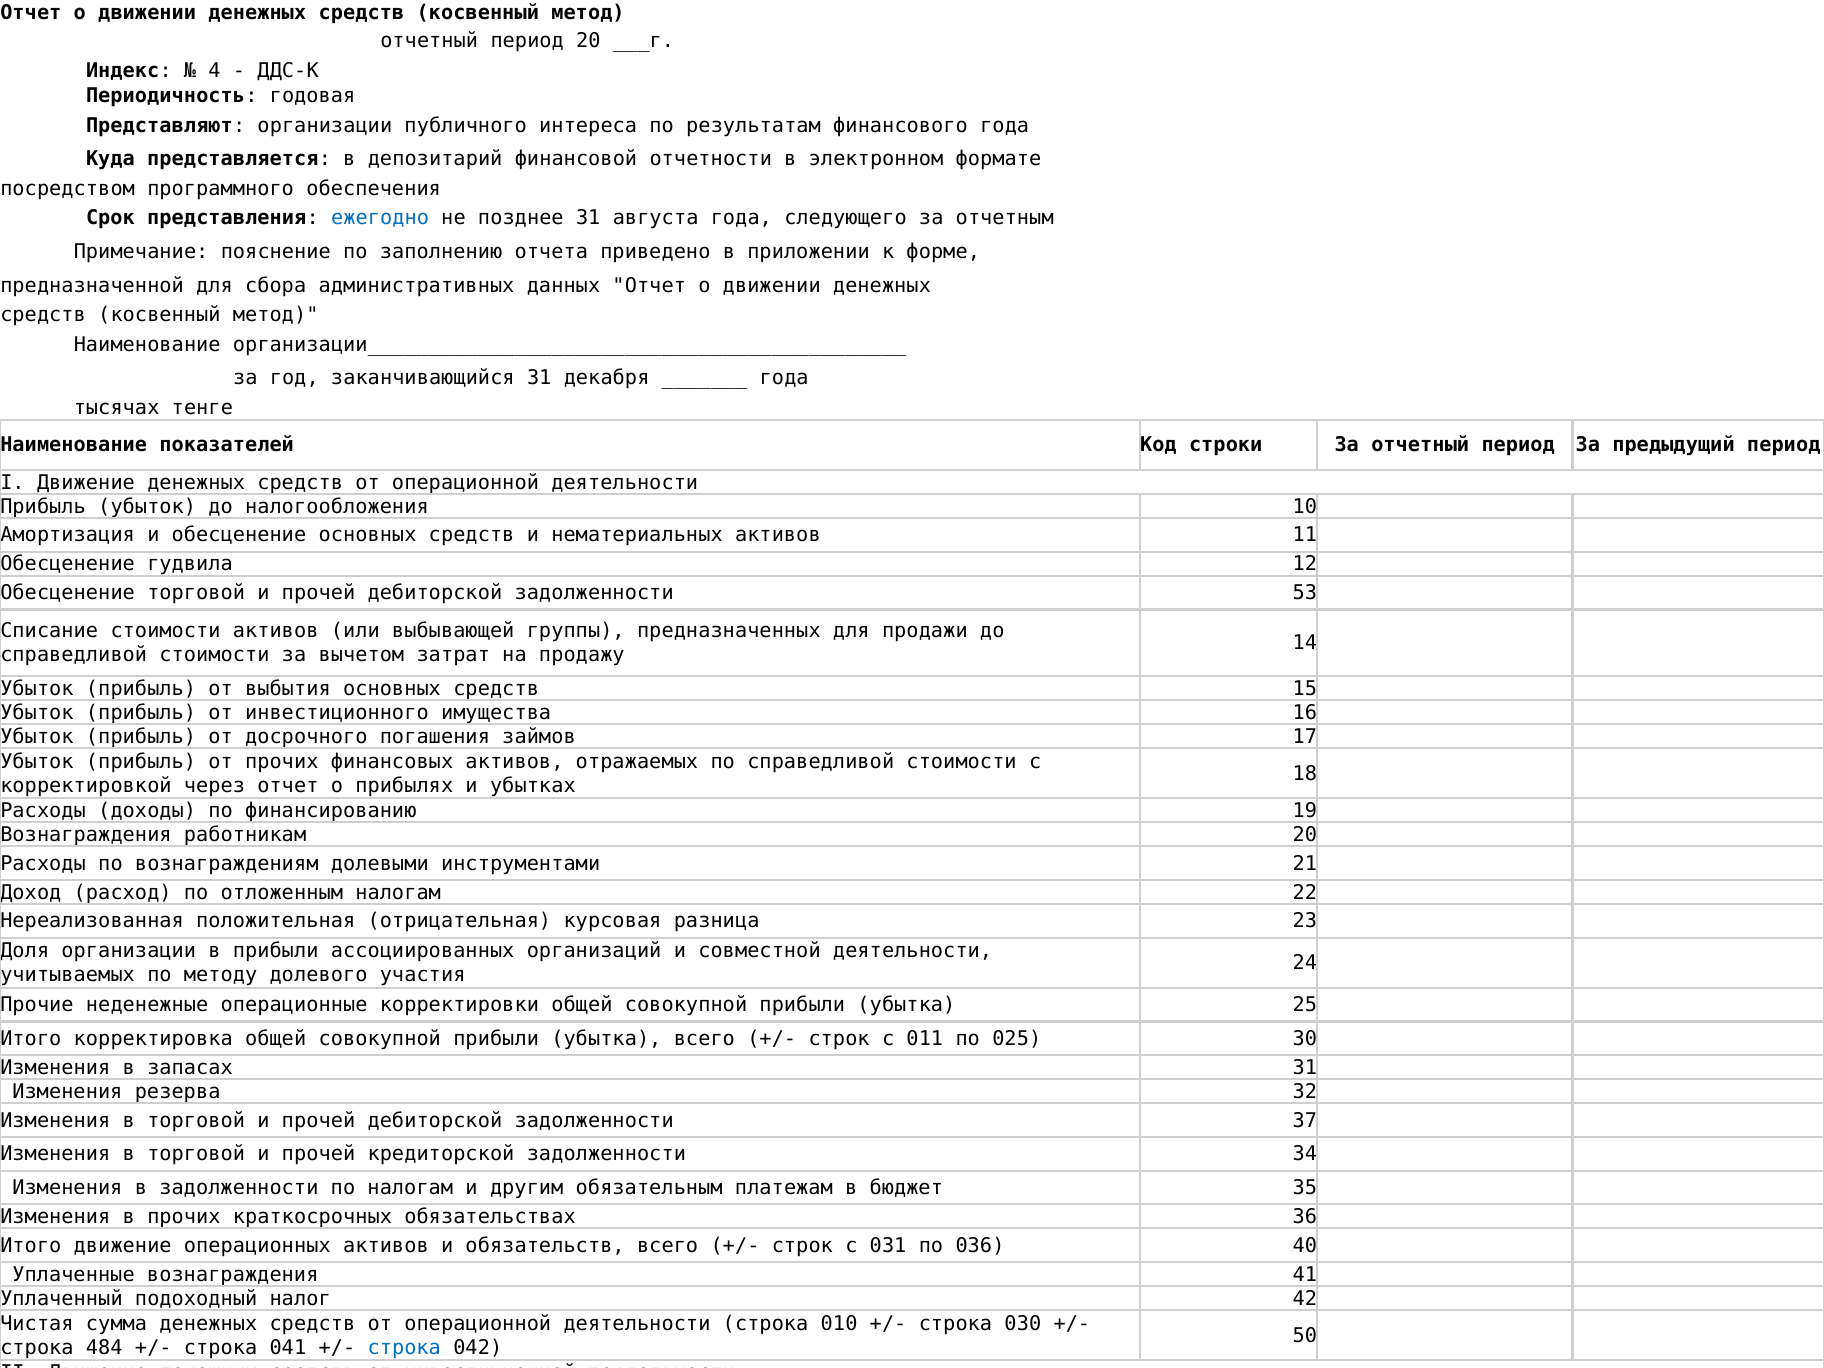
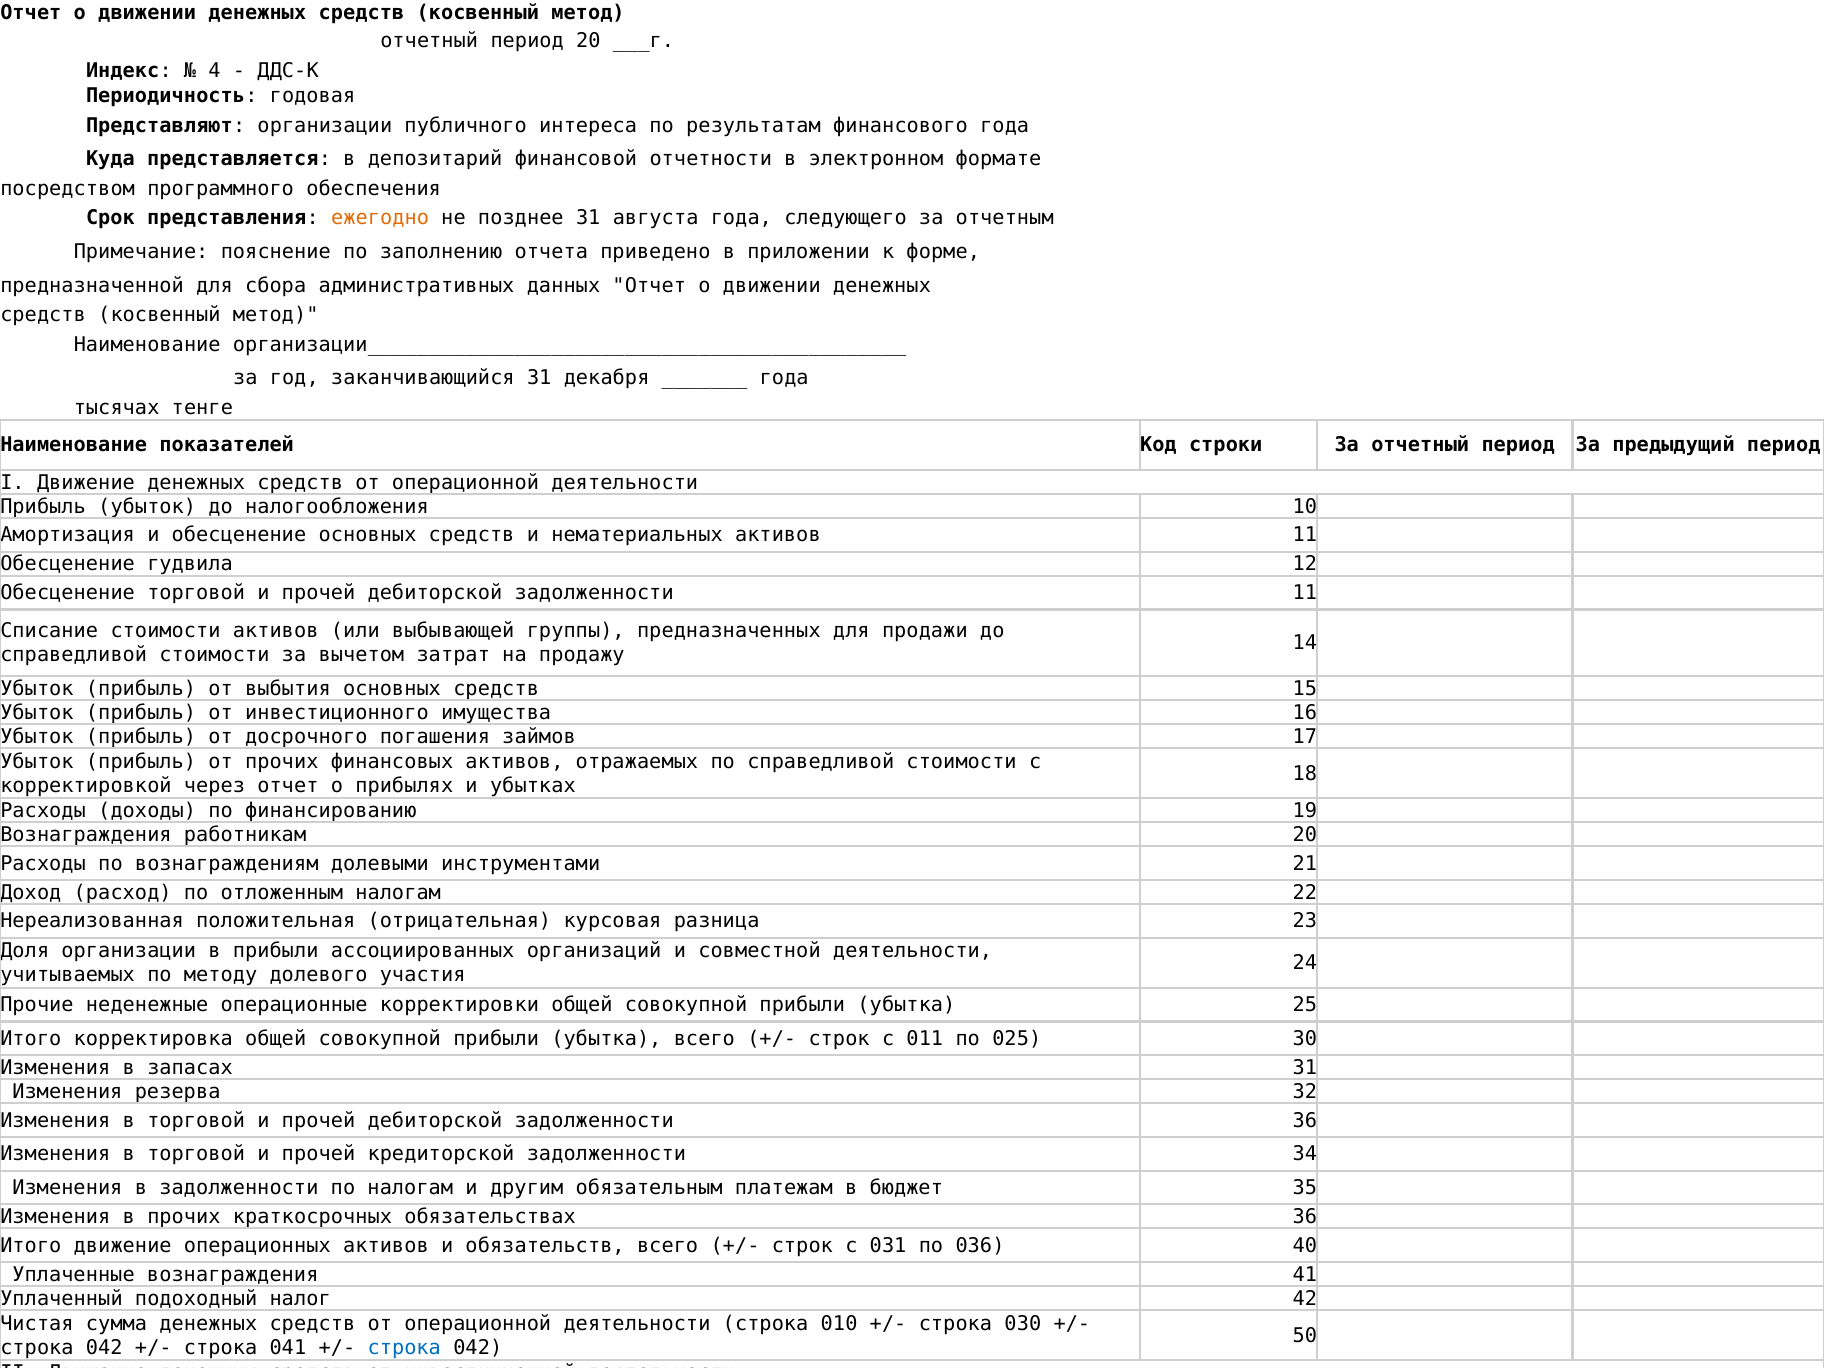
ежегодно colour: blue -> orange (380, 218)
задолженности 53: 53 -> 11 (1305, 593)
задолженности 37: 37 -> 36 (1305, 1120)
484: 484 -> 042 (104, 1347)
